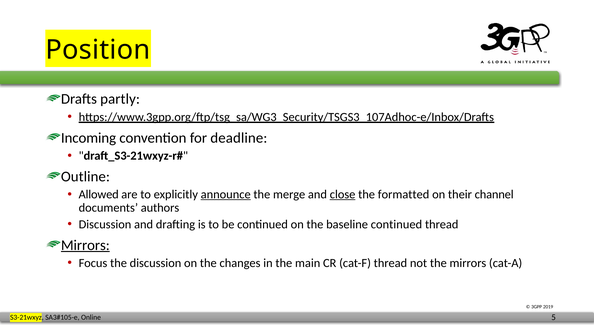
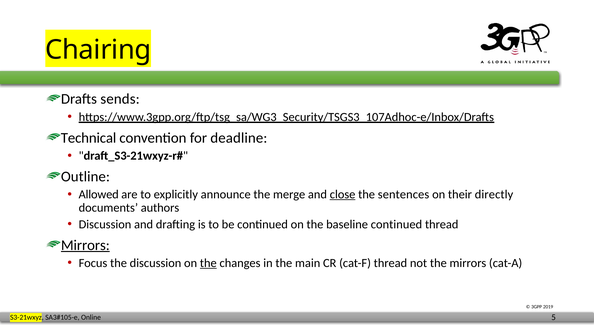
Position: Position -> Chairing (98, 50)
partly: partly -> sends (120, 99)
Incoming: Incoming -> Technical (89, 138)
announce underline: present -> none (226, 195)
formatted: formatted -> sentences (404, 195)
channel: channel -> directly (494, 195)
the underline: none -> present (208, 263)
